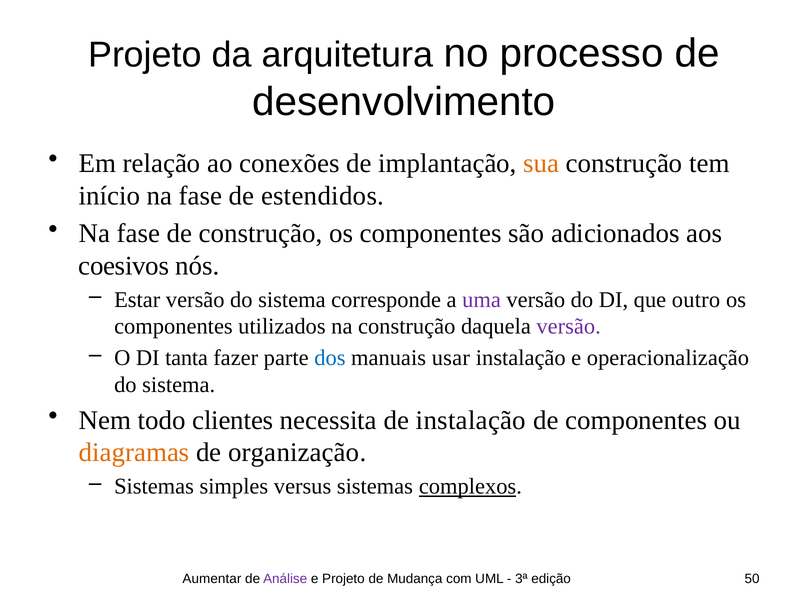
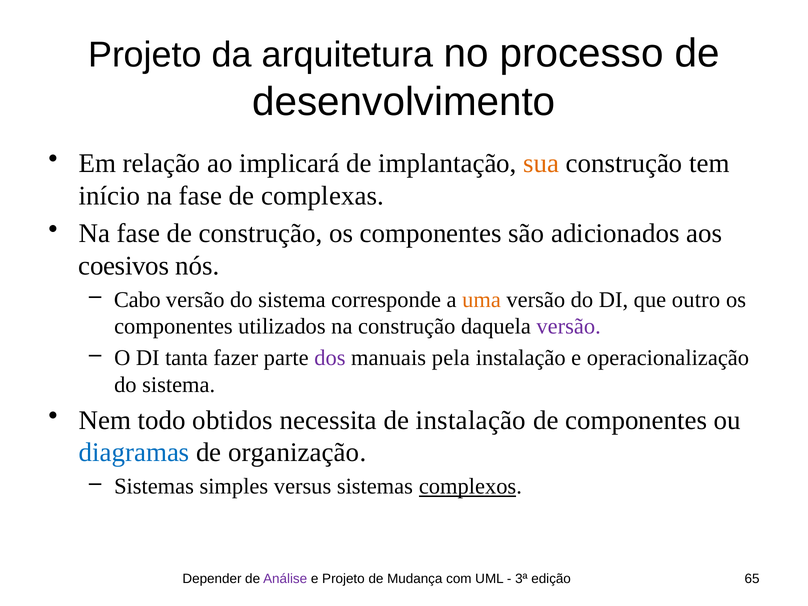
conexões: conexões -> implicará (289, 163)
estendidos: estendidos -> complexas (323, 196)
Estar: Estar -> Cabo (137, 300)
uma colour: purple -> orange (482, 300)
dos colour: blue -> purple (330, 358)
usar: usar -> pela (451, 358)
clientes: clientes -> obtidos (233, 420)
diagramas colour: orange -> blue (134, 453)
Aumentar: Aumentar -> Depender (212, 579)
50: 50 -> 65 (752, 579)
